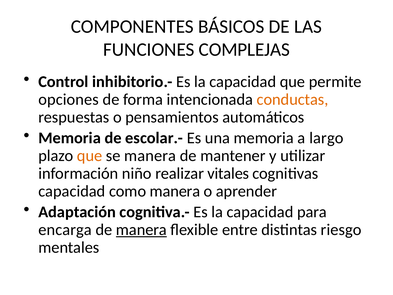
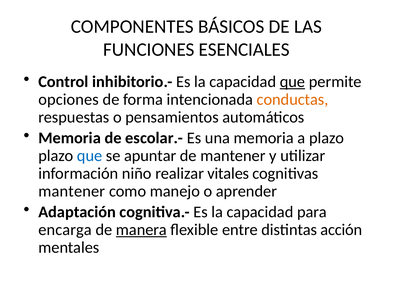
COMPLEJAS: COMPLEJAS -> ESENCIALES (244, 49)
que underline: none -> present (292, 82)
a largo: largo -> plazo (327, 138)
que colour: orange -> blue (90, 156)
se manera: manera -> apuntar (150, 156)
capacidad: capacidad -> mantener (72, 191)
como manera: manera -> manejo (175, 191)
riesgo: riesgo -> acción (341, 229)
